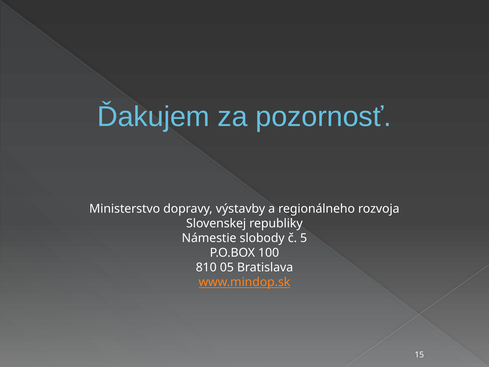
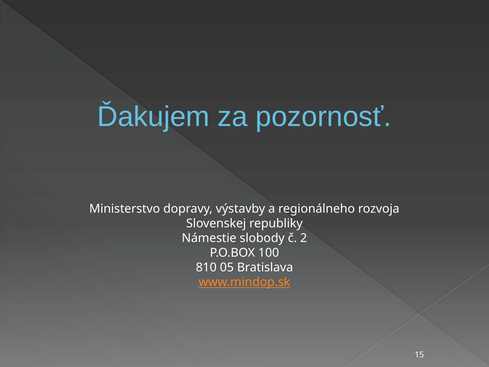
5: 5 -> 2 (304, 238)
